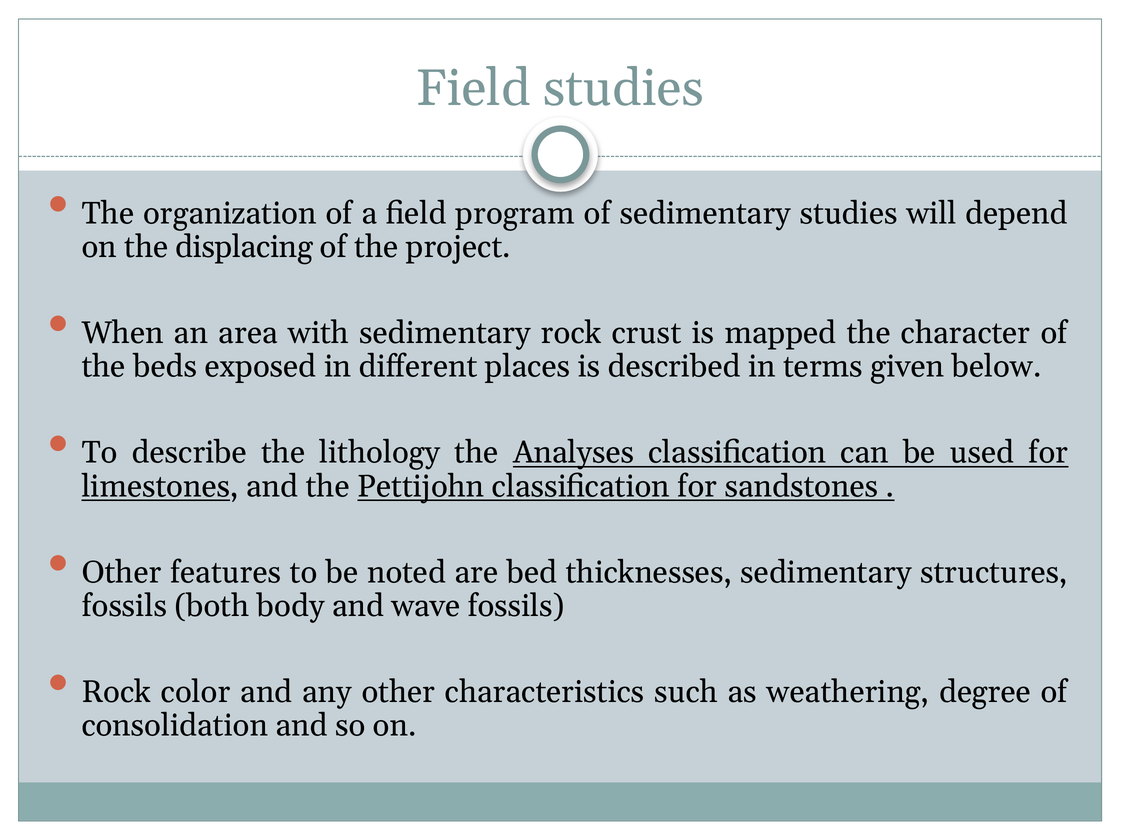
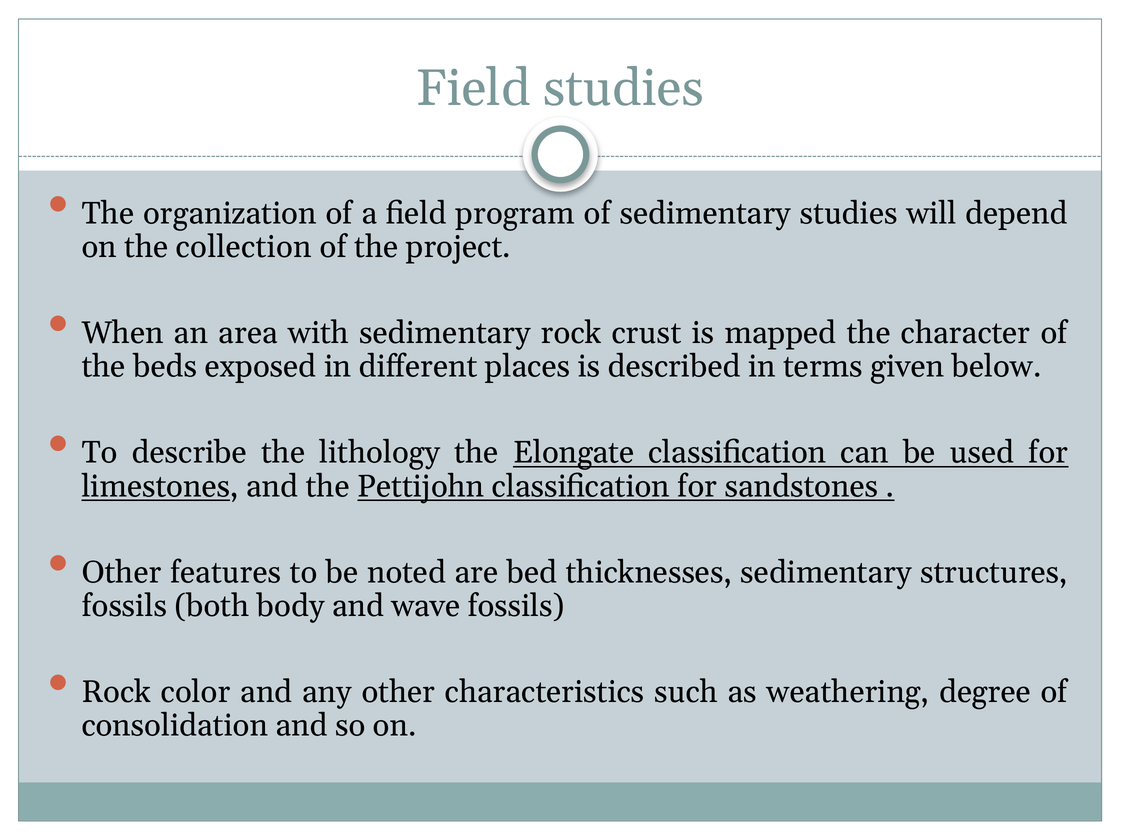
displacing: displacing -> collection (244, 247)
Analyses: Analyses -> Elongate (574, 453)
